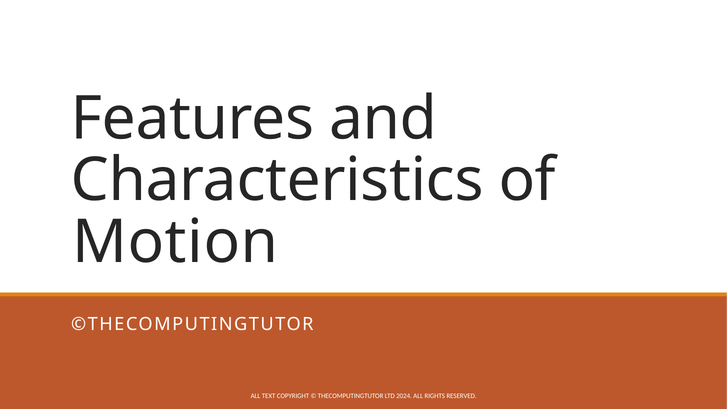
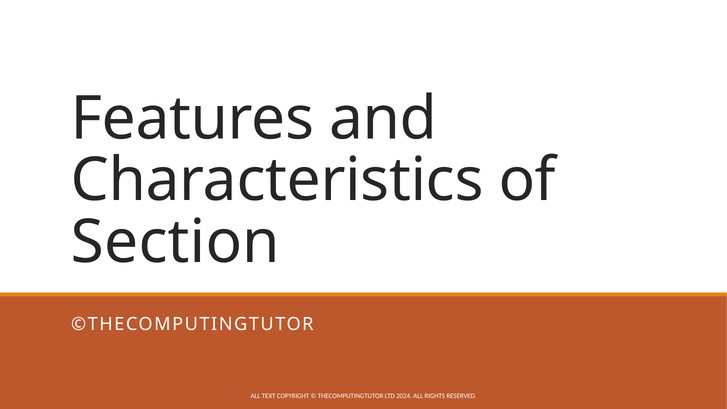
Motion: Motion -> Section (175, 242)
